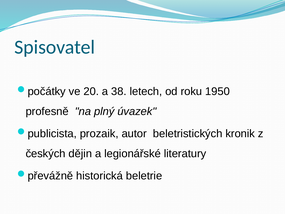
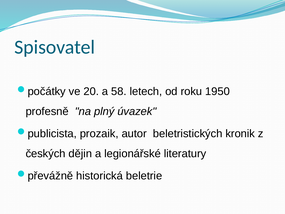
38: 38 -> 58 (119, 91)
